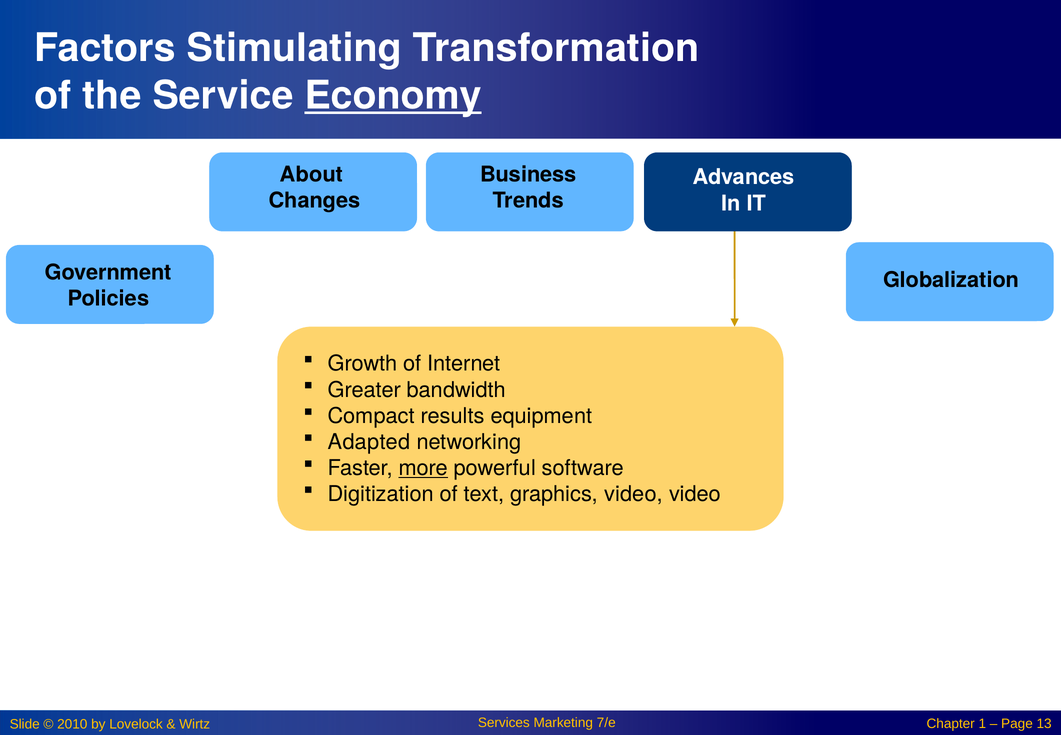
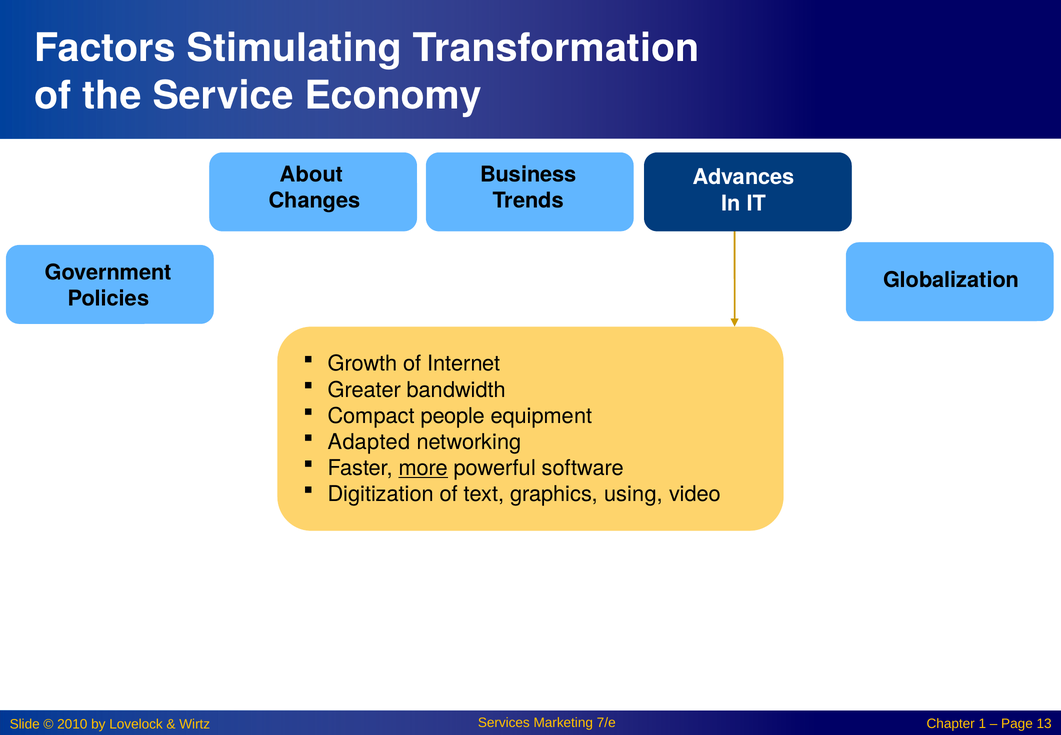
Economy underline: present -> none (393, 96)
results: results -> people (453, 416)
graphics video: video -> using (633, 494)
